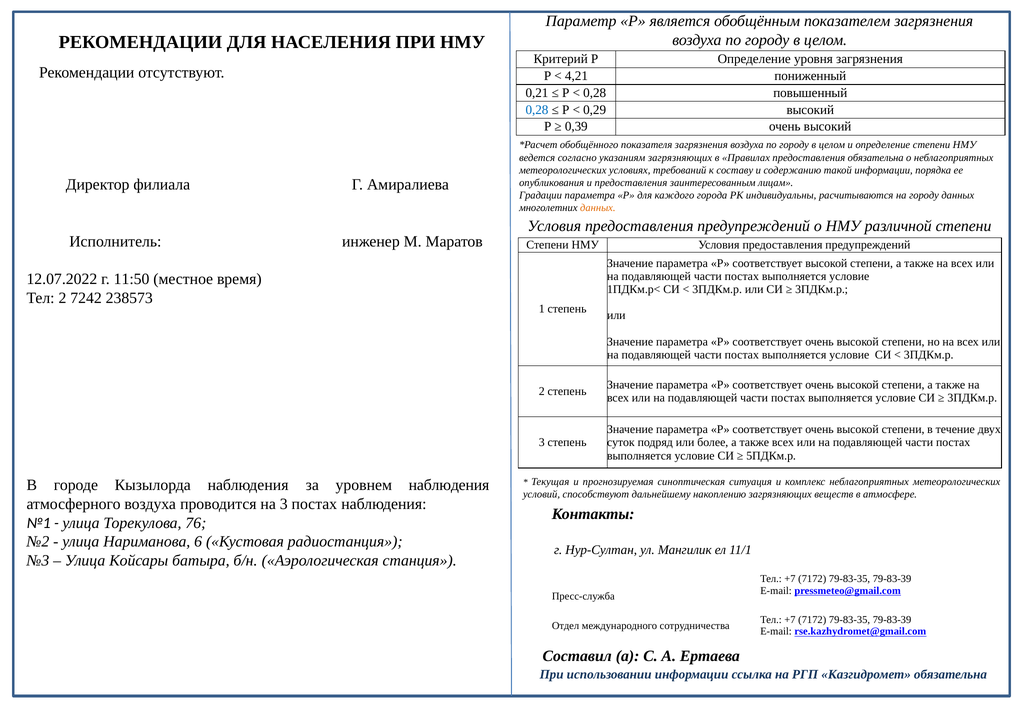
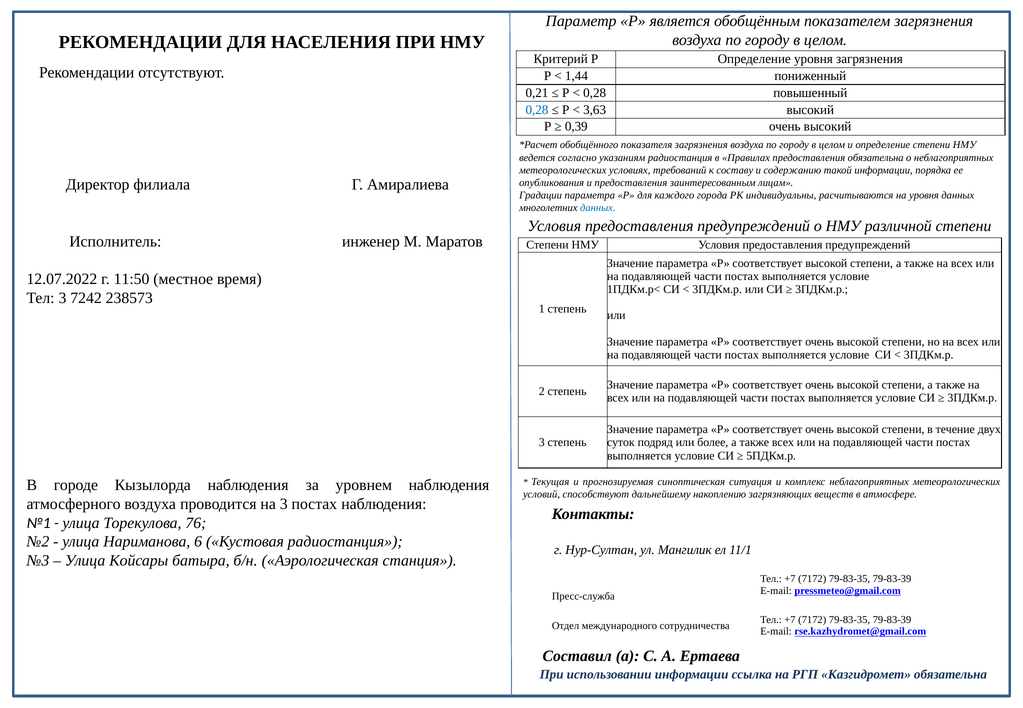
4,21: 4,21 -> 1,44 (576, 76)
0,29: 0,29 -> 3,63 (595, 110)
указаниям загрязняющих: загрязняющих -> радиостанция (680, 158)
на городу: городу -> уровня (924, 195)
данных colour: orange -> blue (598, 208)
Тел 2: 2 -> 3 (63, 298)
